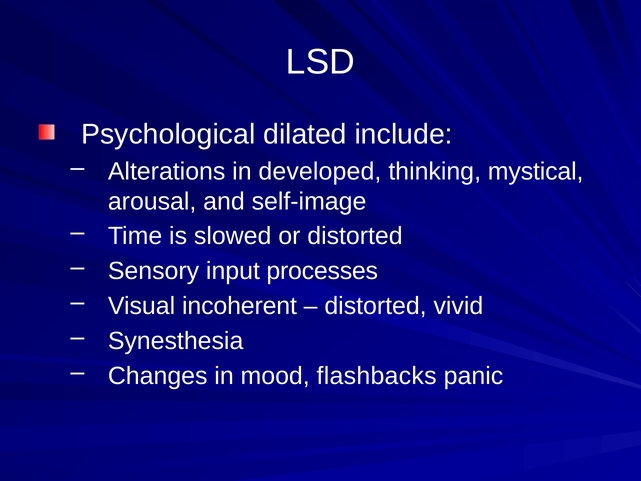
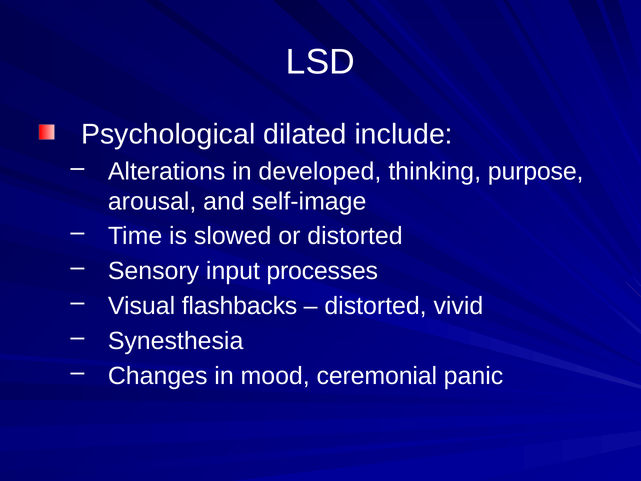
mystical: mystical -> purpose (536, 171)
incoherent: incoherent -> flashbacks (240, 306)
flashbacks: flashbacks -> ceremonial (377, 376)
